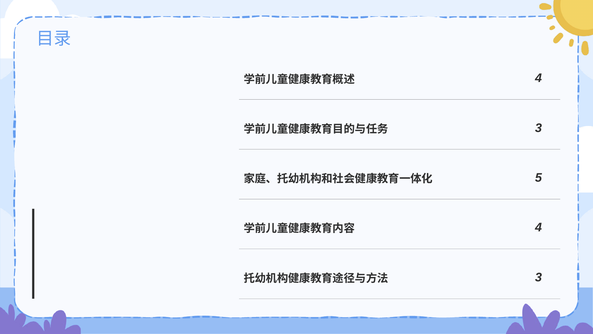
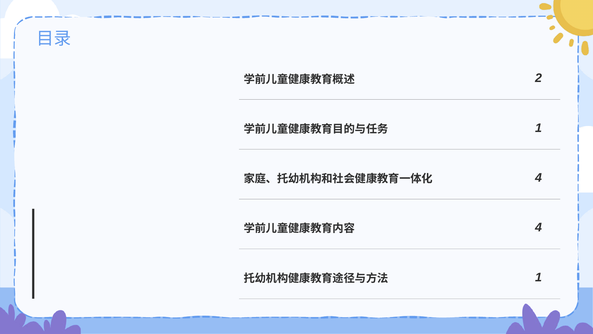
4: 4 -> 2 (538, 78)
3: 3 -> 1 (538, 128)
5: 5 -> 4 (538, 178)
3: 3 -> 1 (538, 277)
